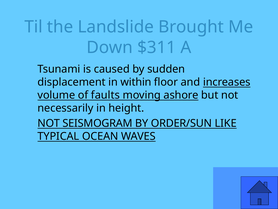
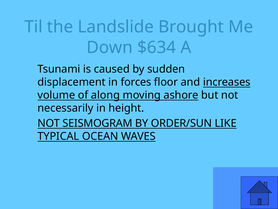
$311: $311 -> $634 (157, 47)
within: within -> forces (136, 82)
faults: faults -> along (105, 95)
